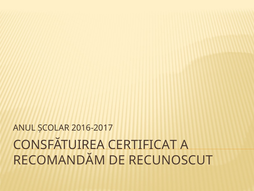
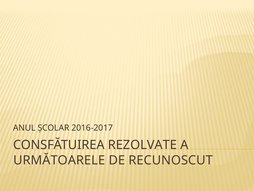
CERTIFICAT: CERTIFICAT -> REZOLVATE (142, 145)
RECOMANDĂM: RECOMANDĂM -> URMĂTOARELE (59, 160)
